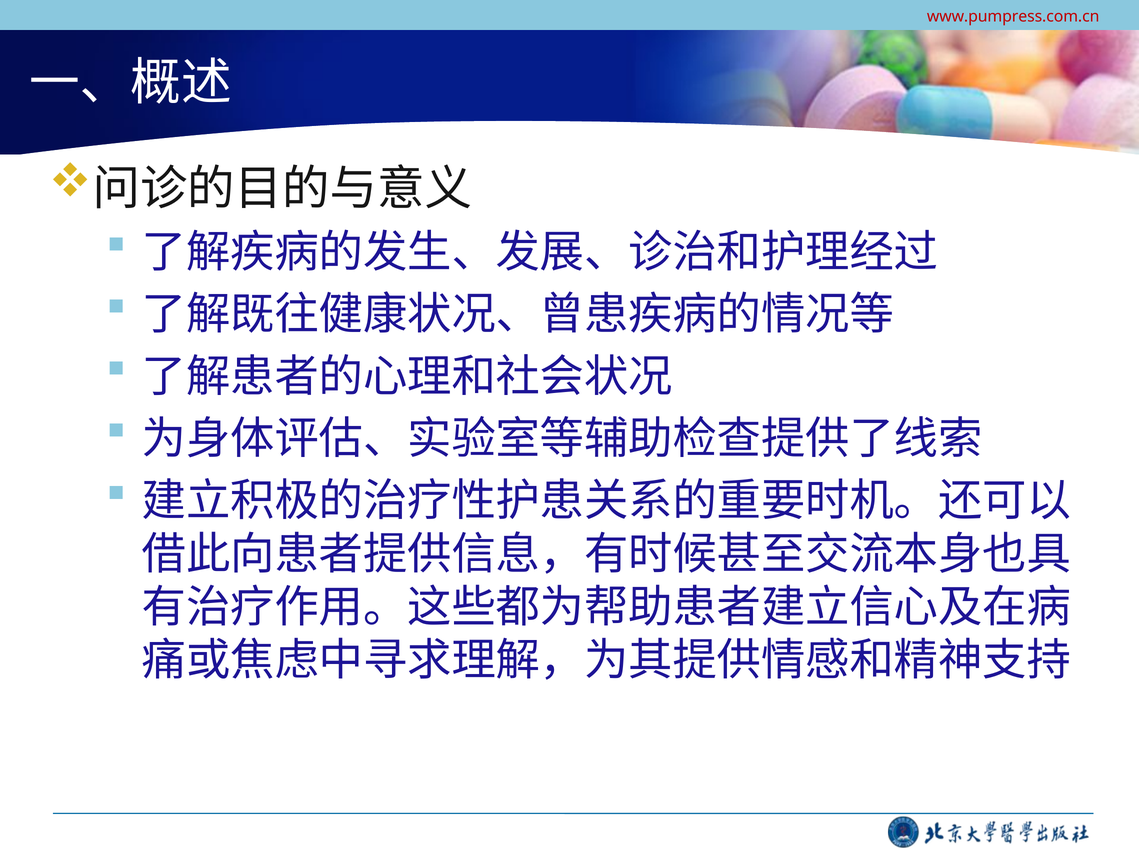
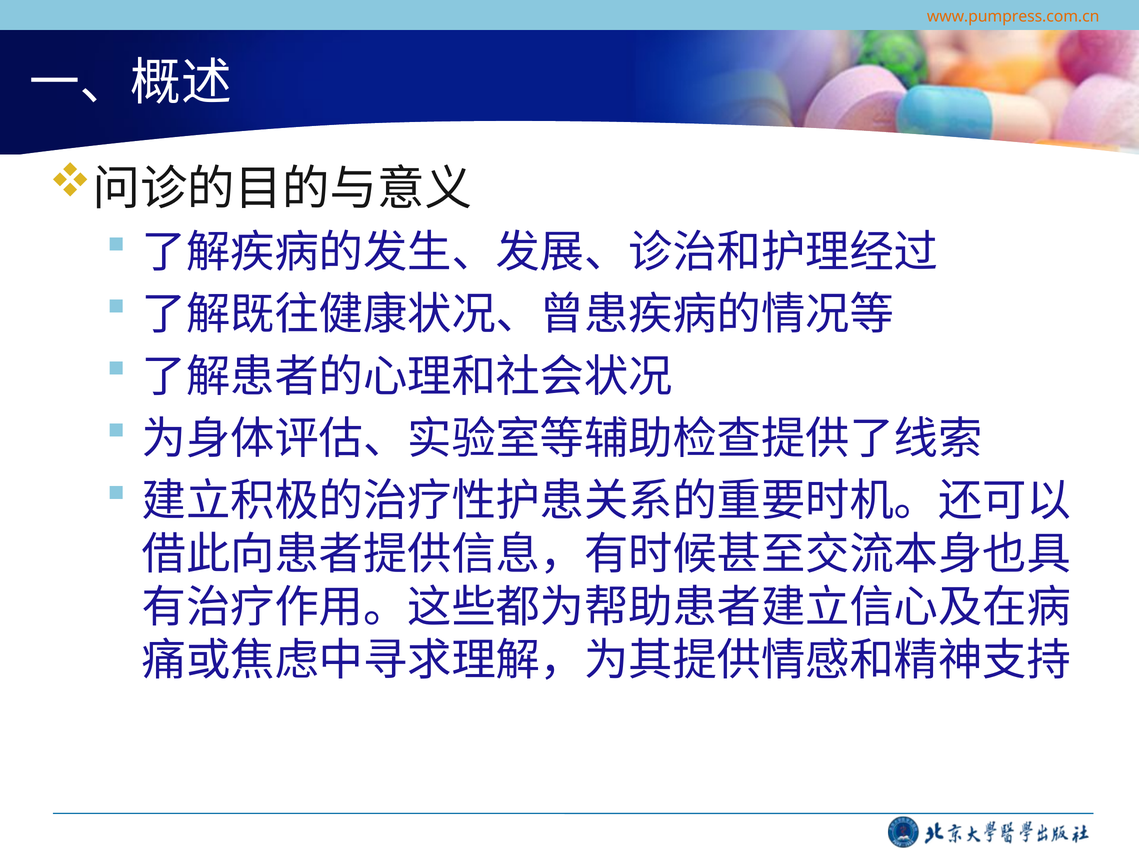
www.pumpress.com.cn colour: red -> orange (1013, 16)
